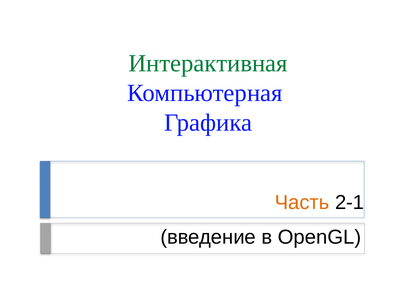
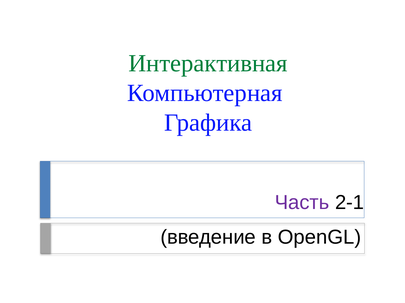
Часть colour: orange -> purple (302, 203)
